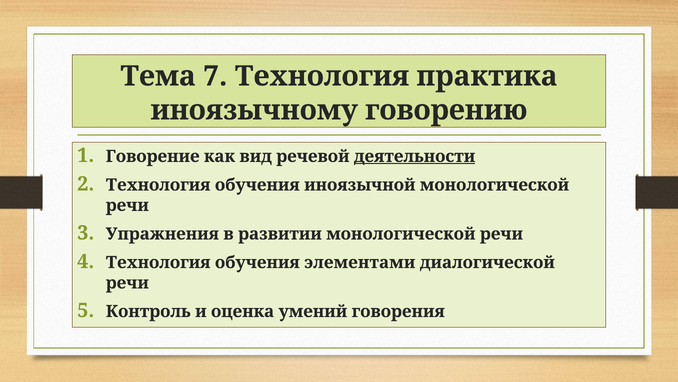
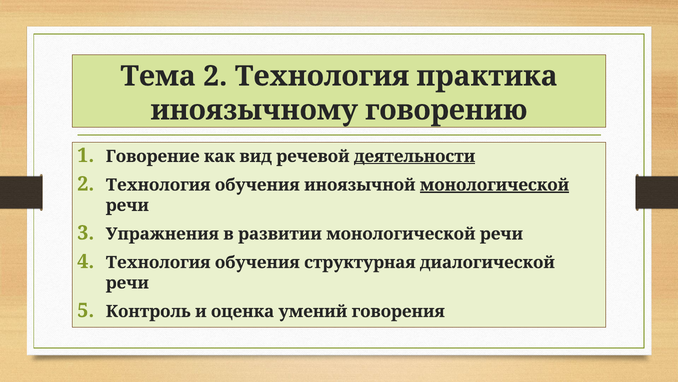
Тема 7: 7 -> 2 (215, 76)
монологической underline: none -> present (495, 185)
элементами: элементами -> структурная (360, 262)
